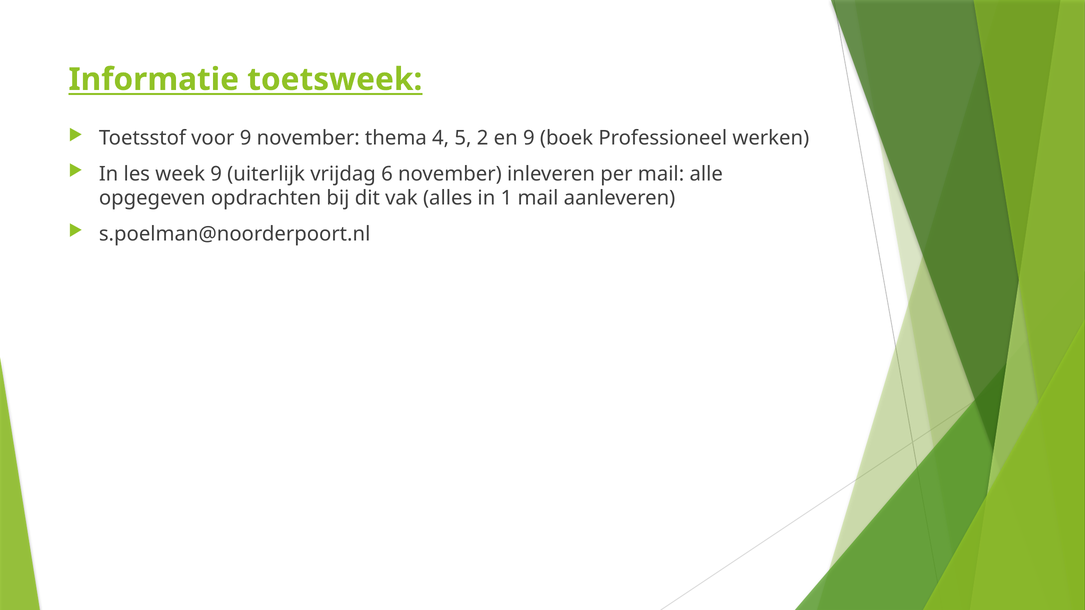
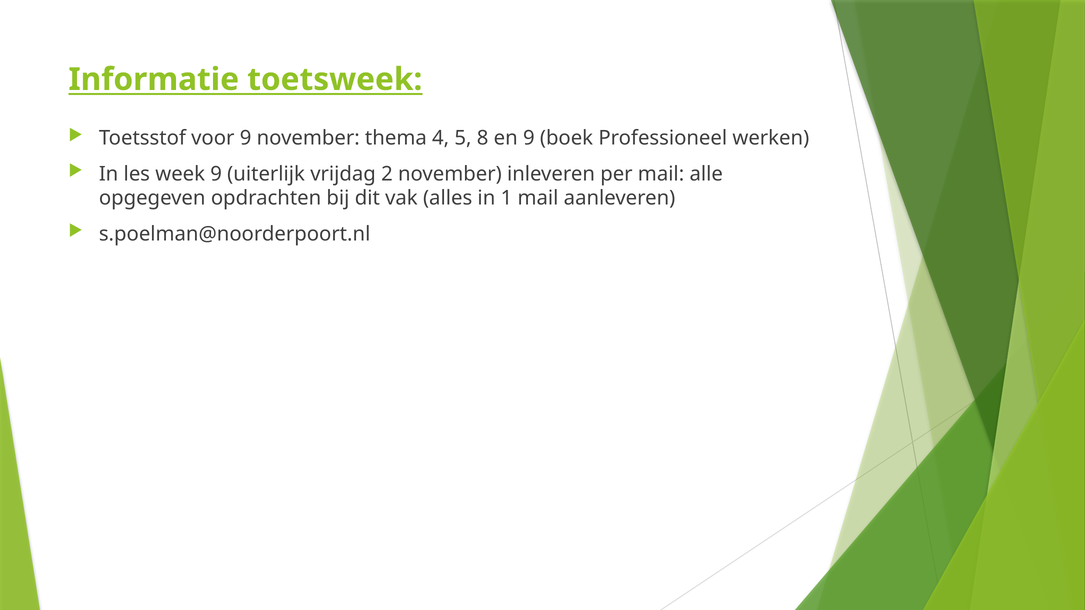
2: 2 -> 8 (483, 138)
6: 6 -> 2 (387, 174)
